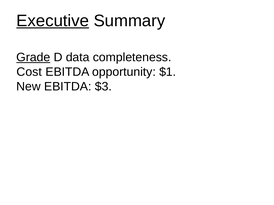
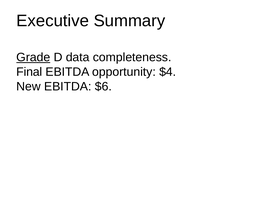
Executive underline: present -> none (53, 21)
Cost: Cost -> Final (29, 72)
$1: $1 -> $4 (168, 72)
$3: $3 -> $6 (103, 87)
